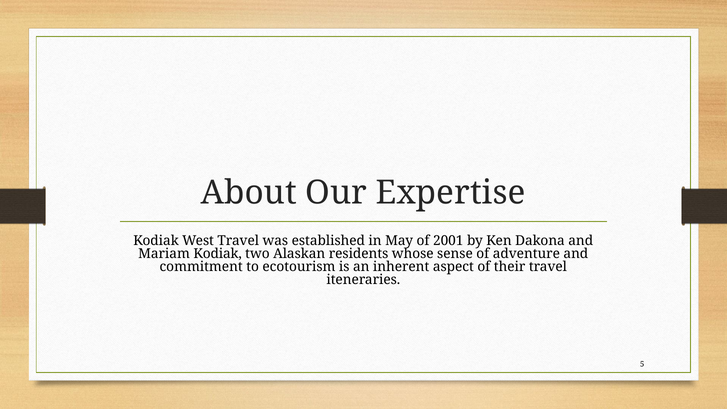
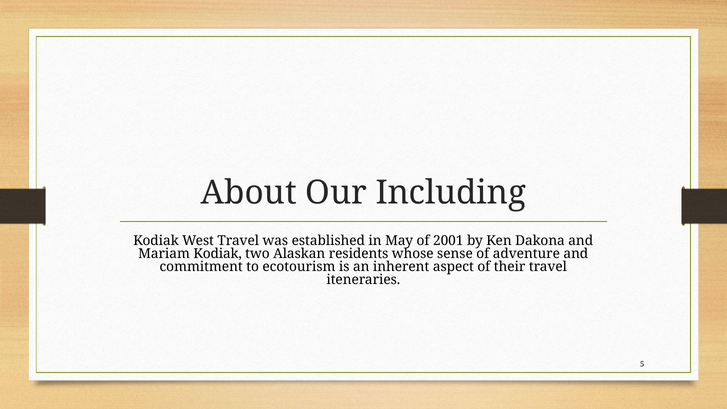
Expertise: Expertise -> Including (451, 193)
